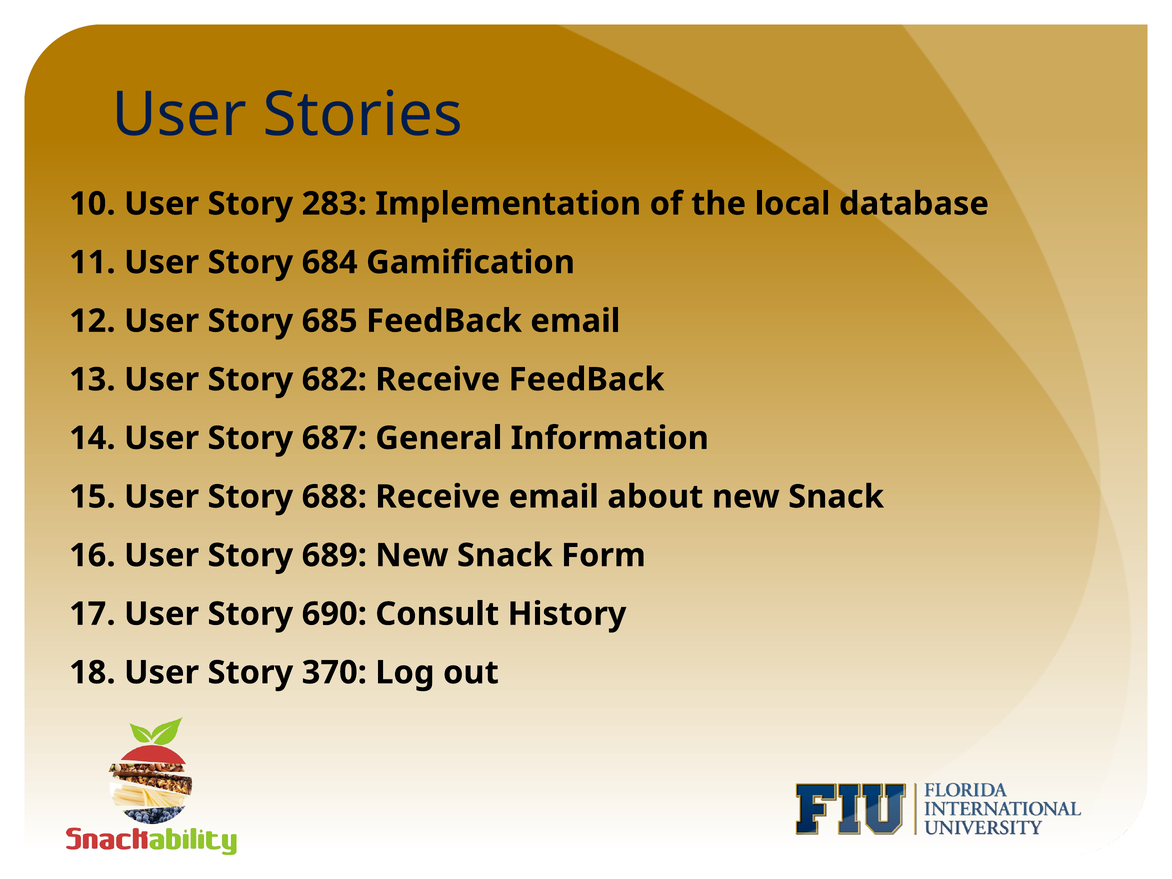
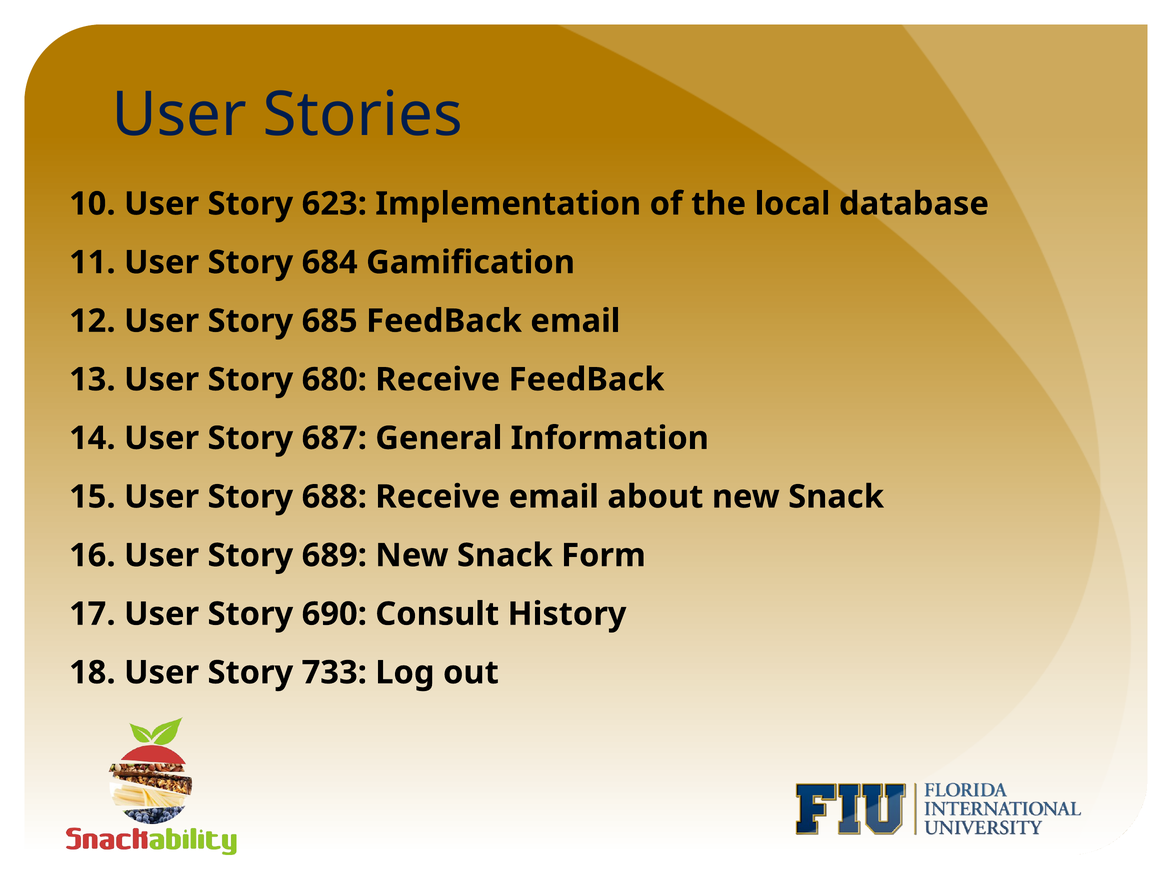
283: 283 -> 623 (334, 204)
682: 682 -> 680 (334, 380)
370: 370 -> 733 (334, 673)
